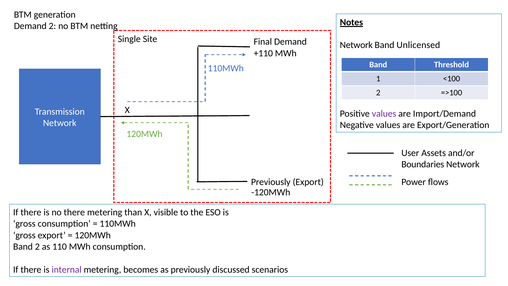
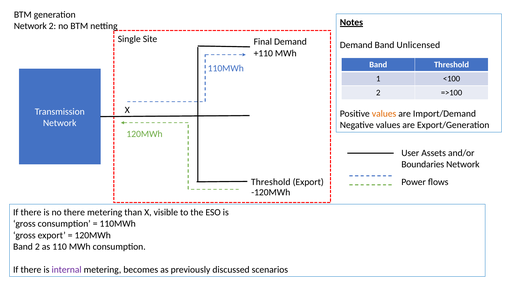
Demand: Demand -> Network (30, 26)
Network: Network -> Demand (356, 45)
values colour: purple -> orange (384, 114)
Previously: Previously -> Threshold (271, 182)
